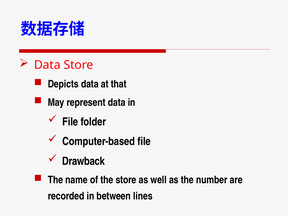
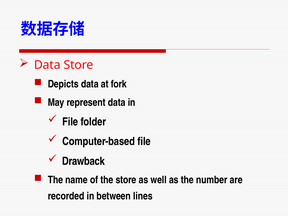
that: that -> fork (119, 84)
